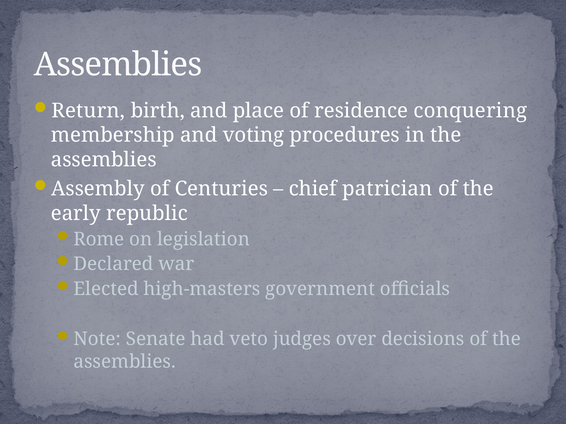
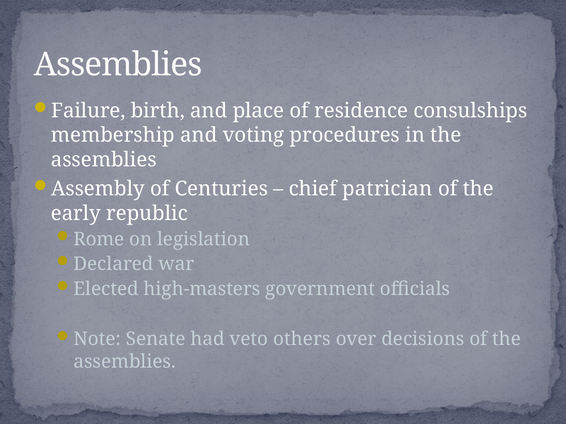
Return: Return -> Failure (88, 111)
conquering: conquering -> consulships (470, 111)
judges: judges -> others (302, 339)
